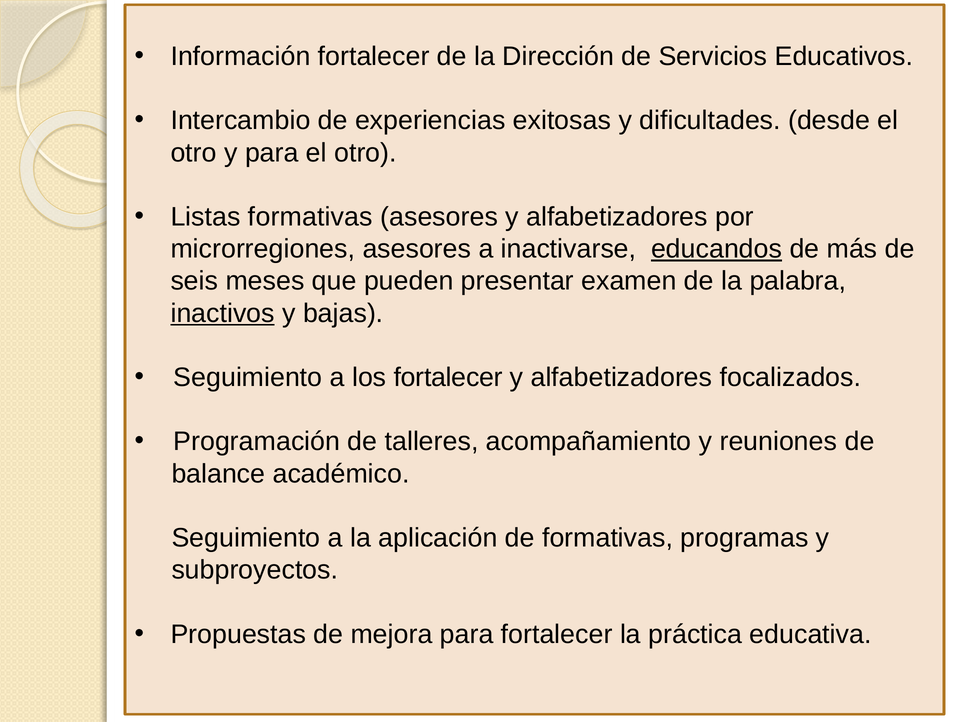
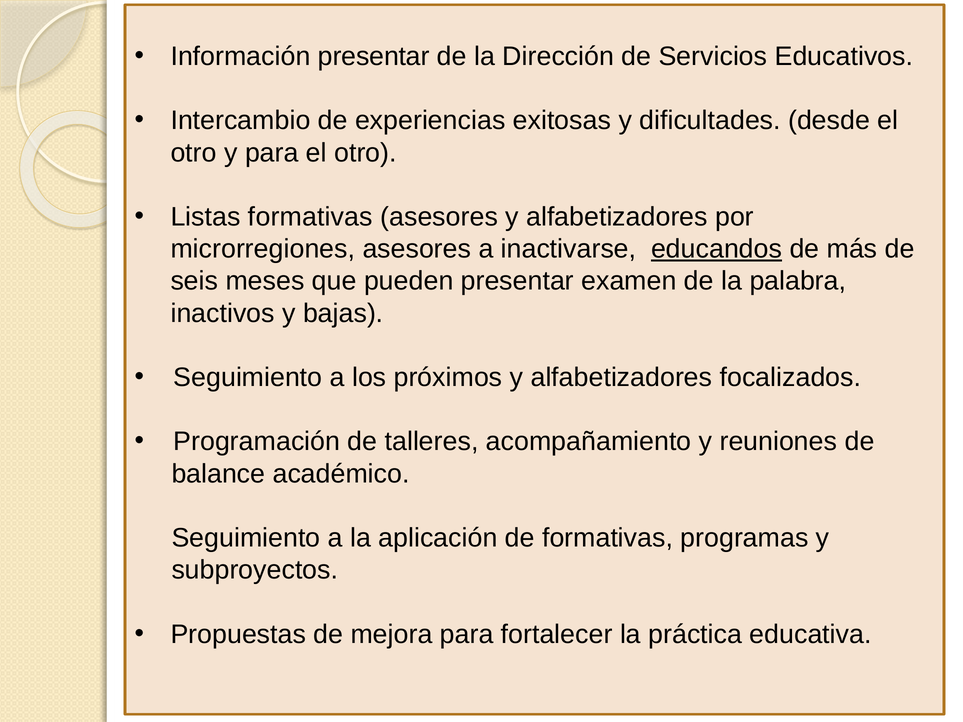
Información fortalecer: fortalecer -> presentar (374, 56)
inactivos underline: present -> none (223, 313)
los fortalecer: fortalecer -> próximos (448, 378)
